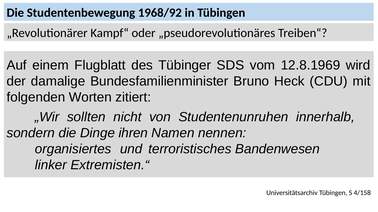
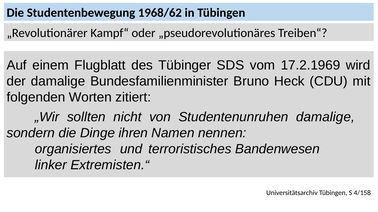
1968/92: 1968/92 -> 1968/62 (160, 13)
12.8.1969: 12.8.1969 -> 17.2.1969 (311, 65)
Studentenunruhen innerhalb: innerhalb -> damalige (325, 117)
